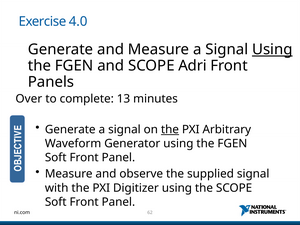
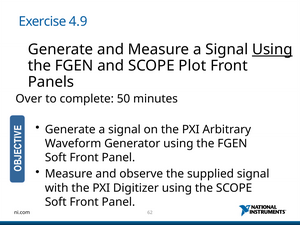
4.0: 4.0 -> 4.9 (78, 21)
Adri: Adri -> Plot (192, 66)
13: 13 -> 50 (123, 99)
the underline: present -> none (170, 130)
